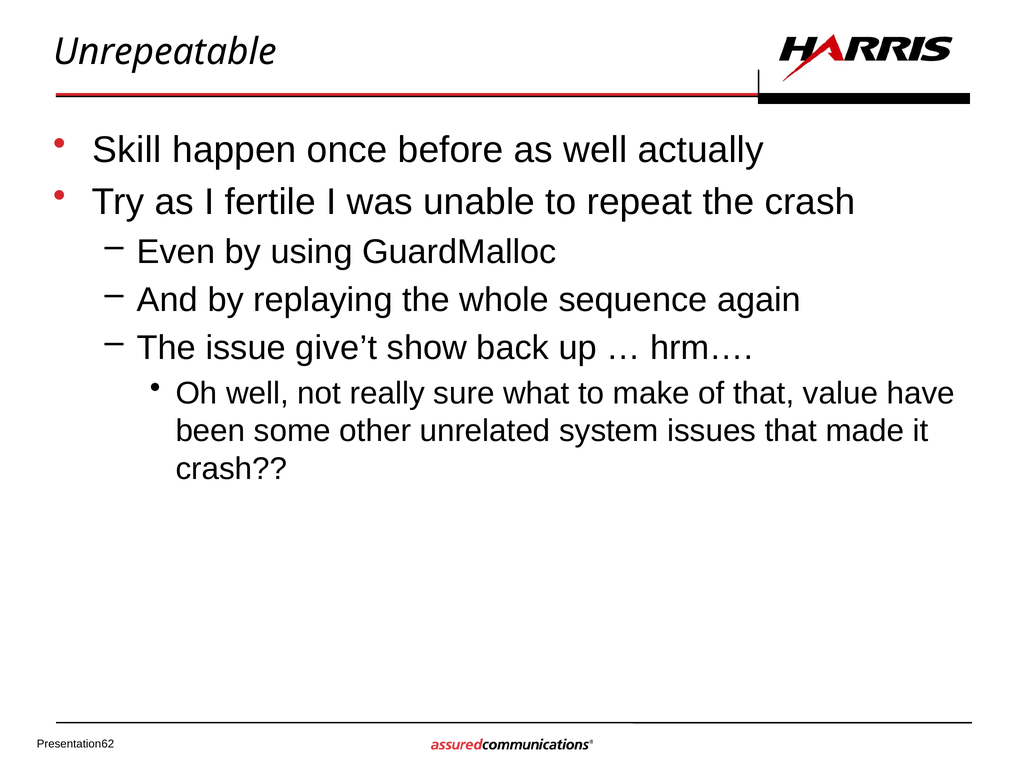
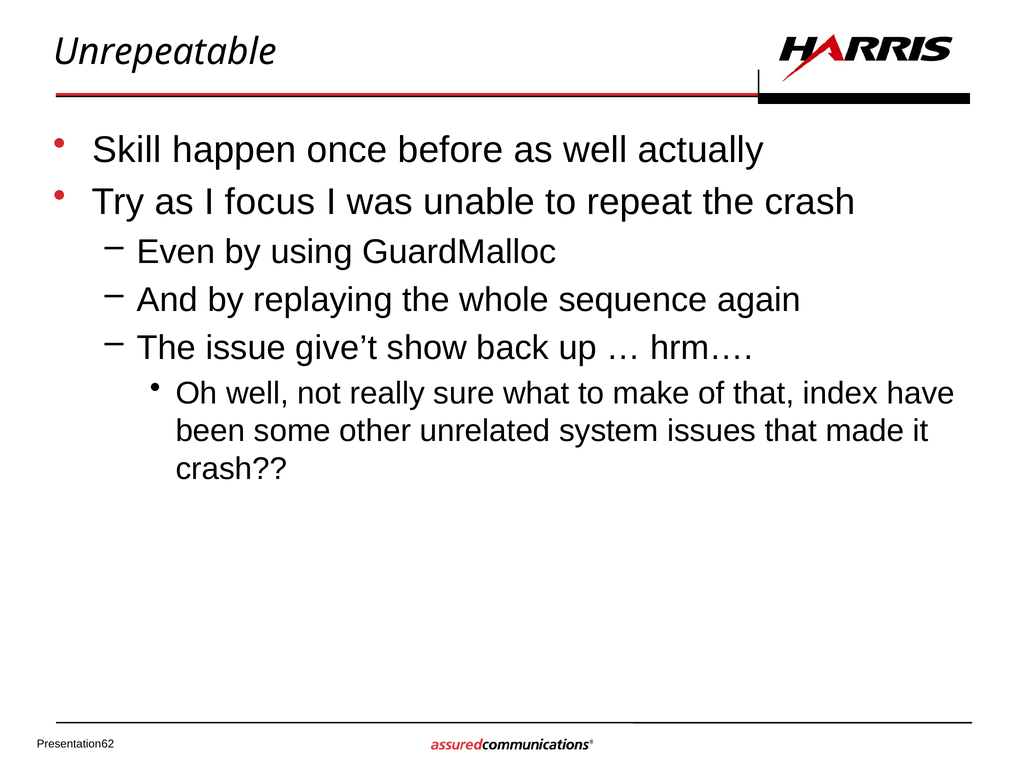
fertile: fertile -> focus (270, 202)
value: value -> index (840, 394)
